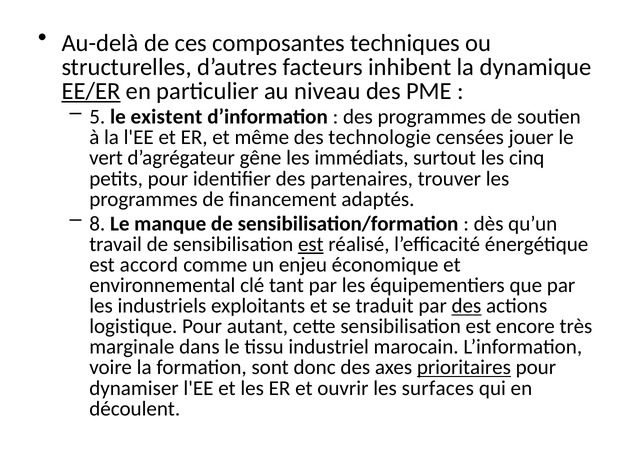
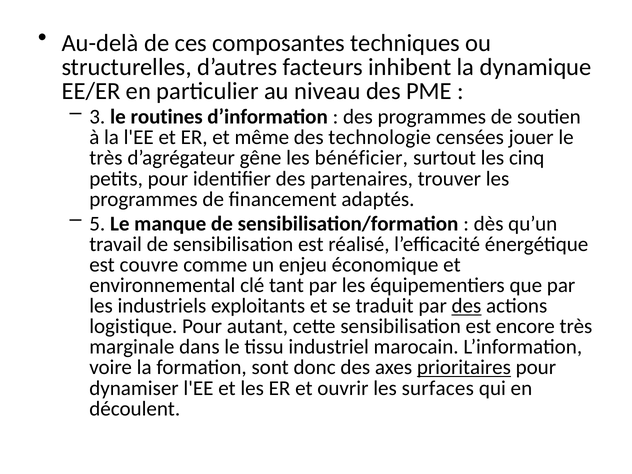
EE/ER underline: present -> none (91, 91)
5: 5 -> 3 (97, 117)
existent: existent -> routines (167, 117)
vert: vert -> très (106, 158)
immédiats: immédiats -> bénéficier (361, 158)
8: 8 -> 5 (97, 224)
est underline: present -> none (311, 244)
accord: accord -> couvre (149, 265)
